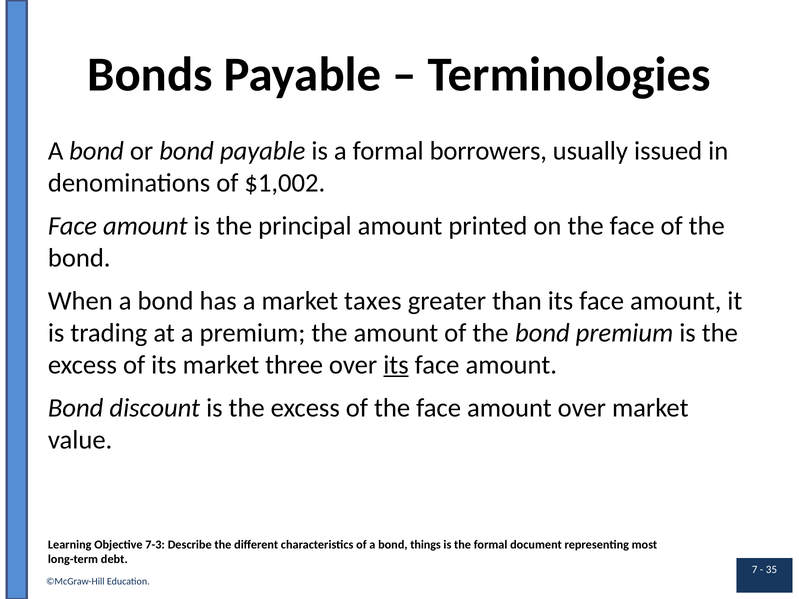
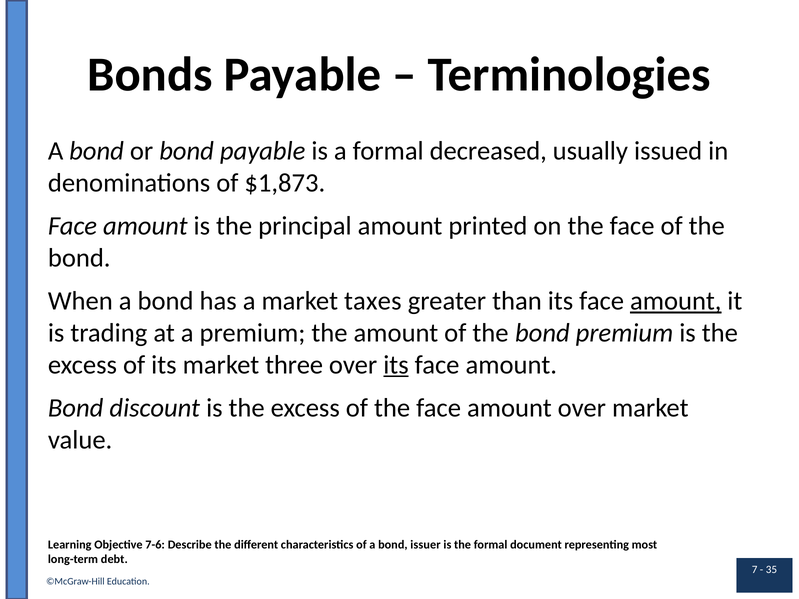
borrowers: borrowers -> decreased (488, 151)
$1,002: $1,002 -> $1,873 (285, 183)
amount underline: none -> present (676, 301)
7-3: 7-3 -> 7-6 (155, 545)
things: things -> issuer (425, 545)
